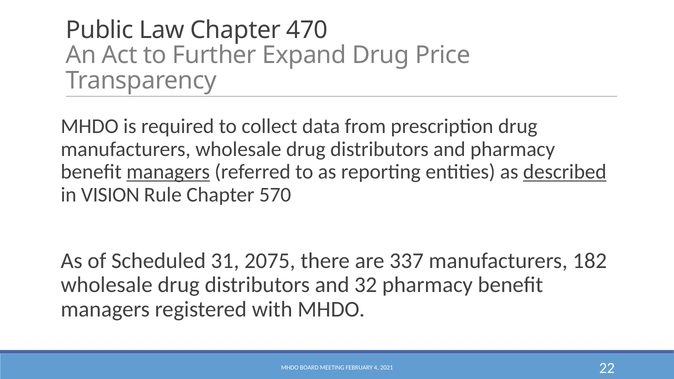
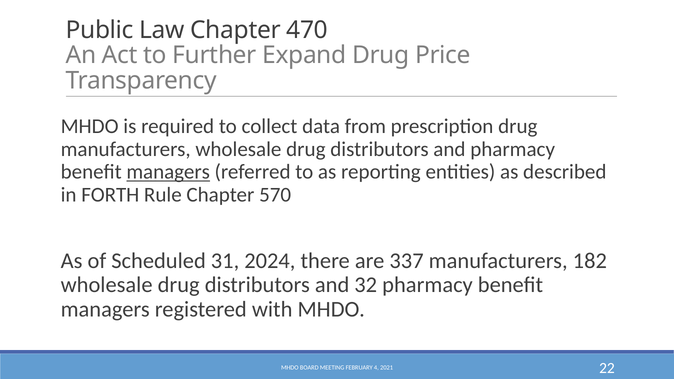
described underline: present -> none (565, 172)
VISION: VISION -> FORTH (110, 195)
2075: 2075 -> 2024 (270, 261)
